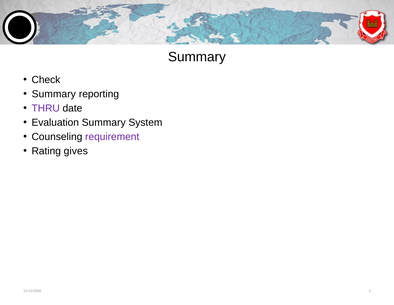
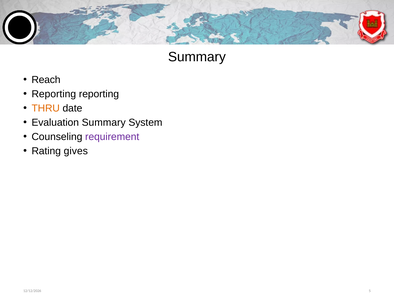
Check: Check -> Reach (46, 80)
Summary: Summary -> Reporting (54, 94)
THRU colour: purple -> orange (46, 108)
